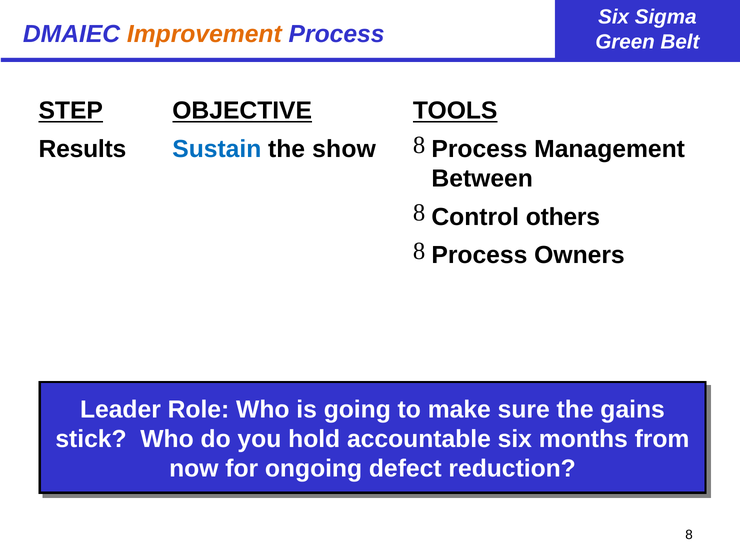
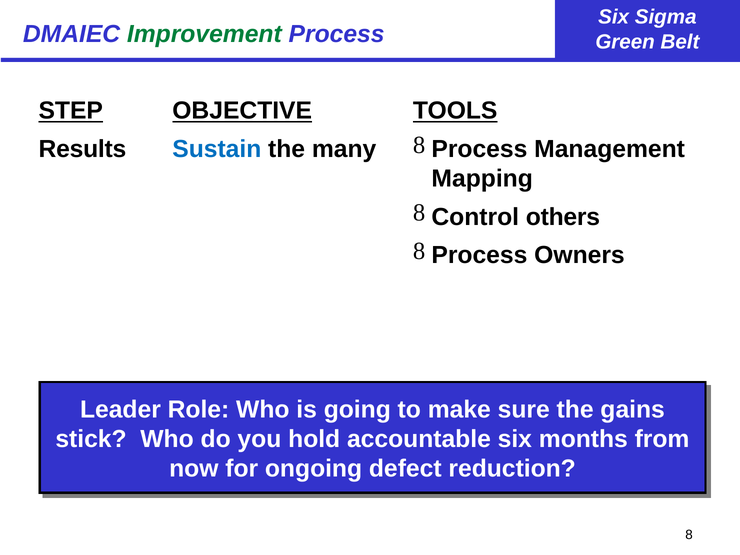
Improvement colour: orange -> green (204, 34)
show: show -> many (344, 149)
Between: Between -> Mapping (482, 179)
